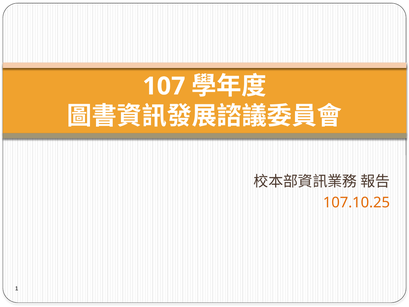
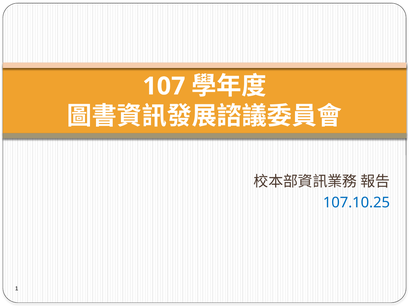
107.10.25 colour: orange -> blue (356, 202)
